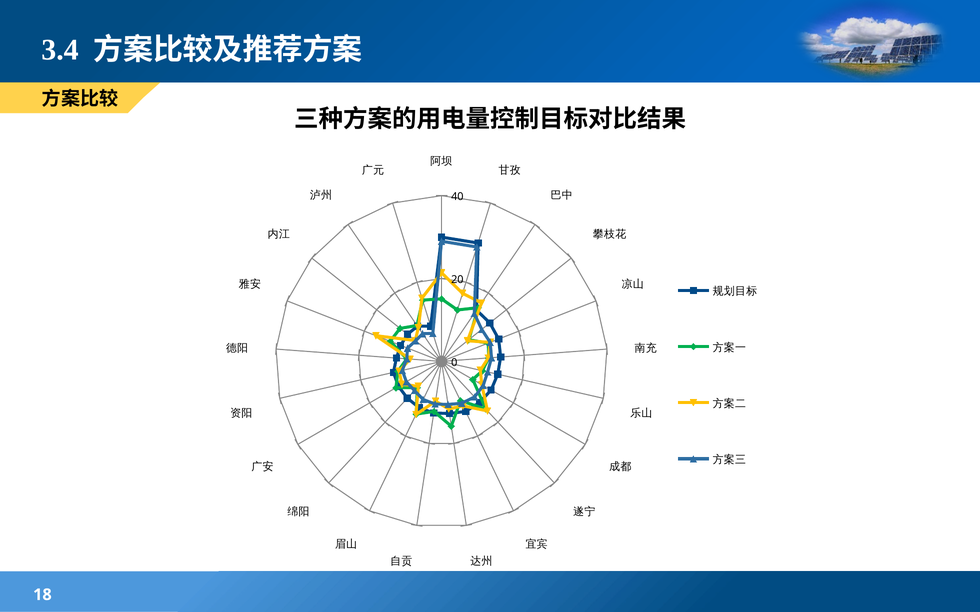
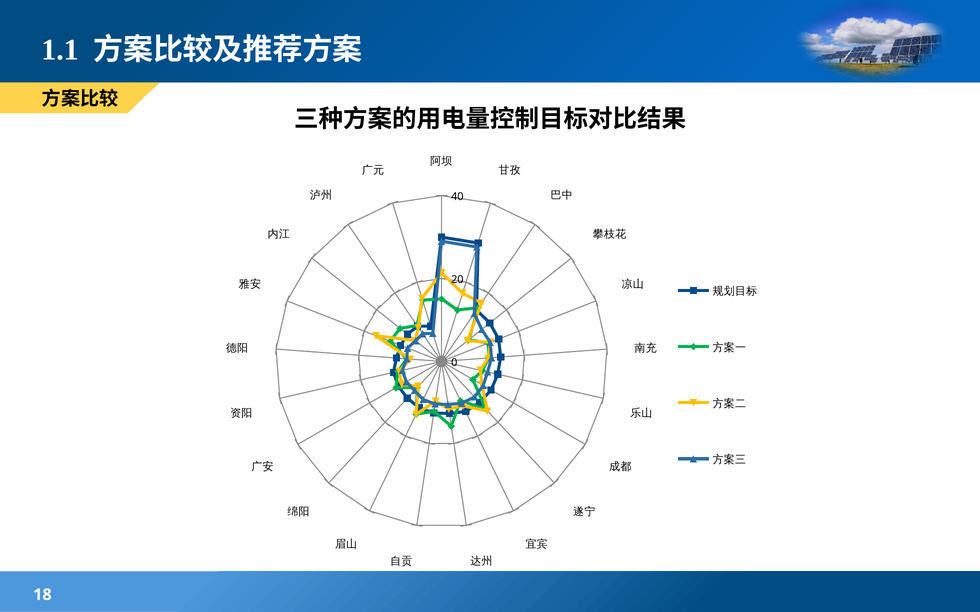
3.4: 3.4 -> 1.1 (60, 50)
